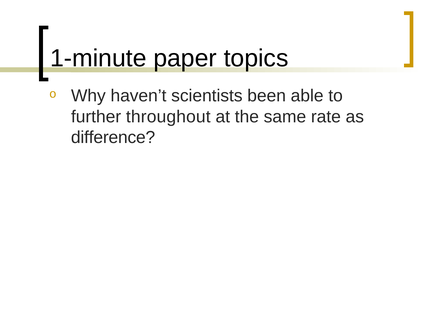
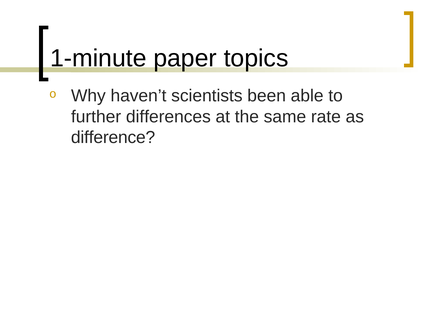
throughout: throughout -> differences (168, 117)
